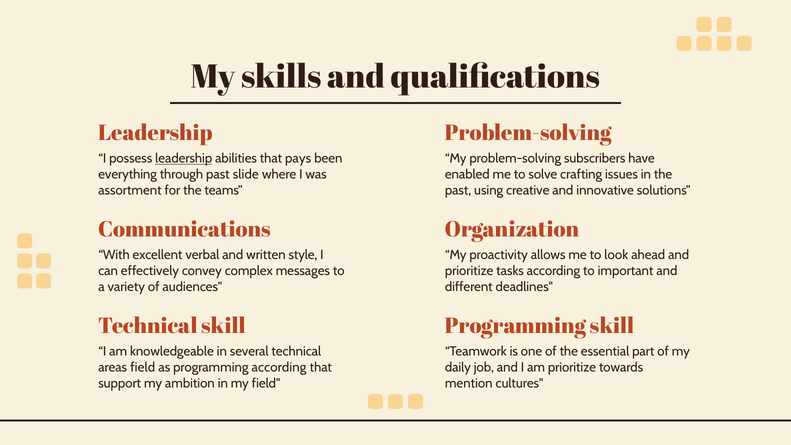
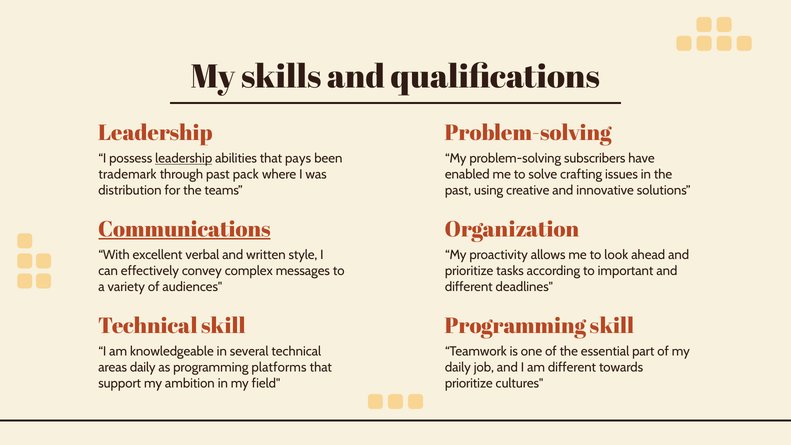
everything: everything -> trademark (127, 174)
slide: slide -> pack (246, 174)
assortment: assortment -> distribution (130, 190)
Communications underline: none -> present (185, 229)
areas field: field -> daily (143, 367)
programming according: according -> platforms (279, 367)
am prioritize: prioritize -> different (572, 367)
mention: mention -> prioritize (469, 383)
